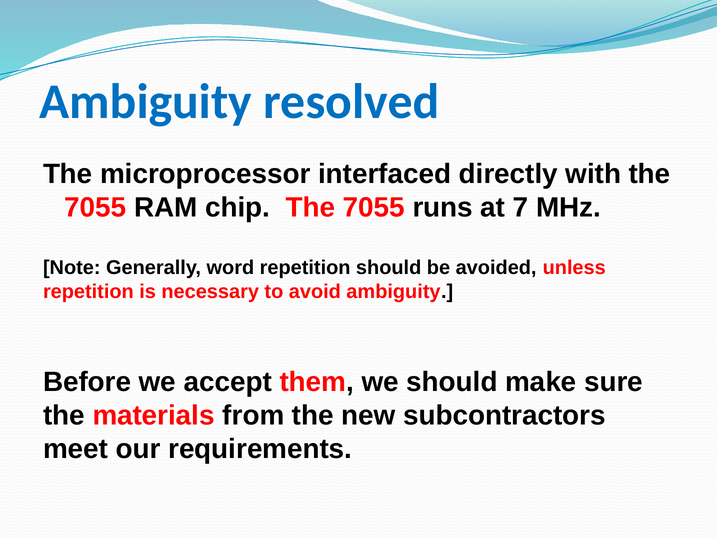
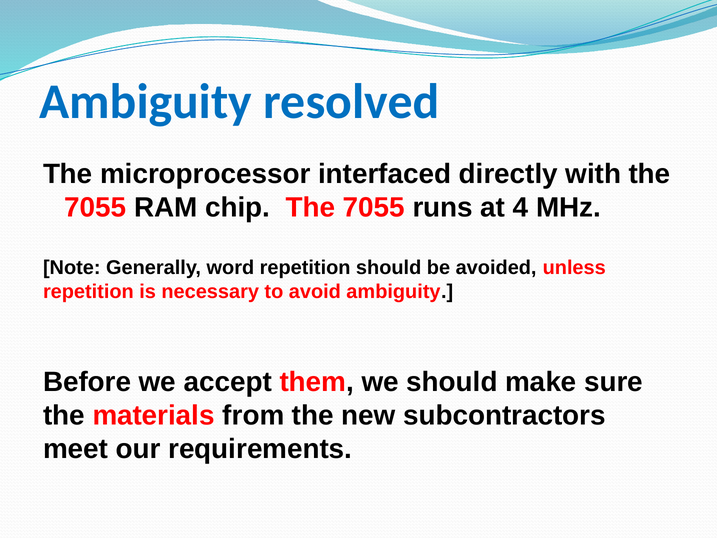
7: 7 -> 4 (521, 207)
